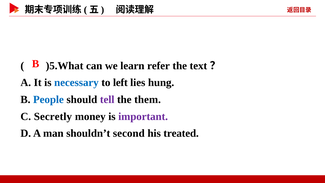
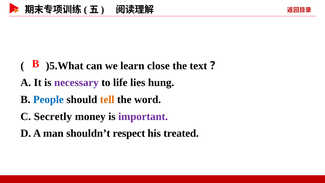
refer: refer -> close (158, 66)
necessary colour: blue -> purple (76, 83)
left: left -> life (120, 83)
tell colour: purple -> orange (107, 99)
them: them -> word (148, 99)
second: second -> respect (129, 133)
